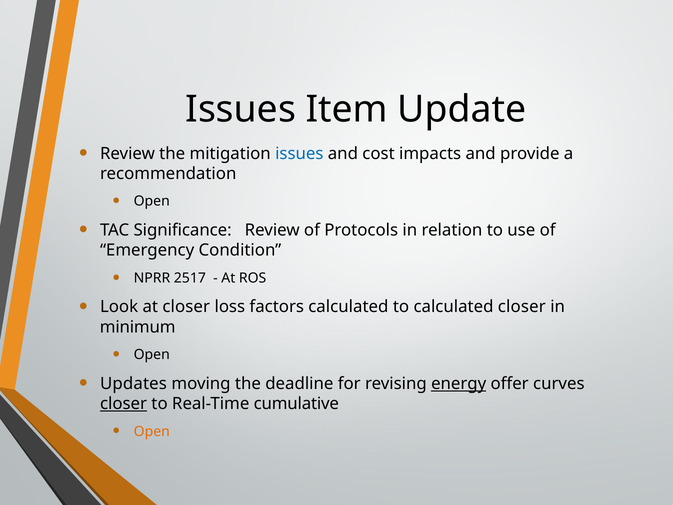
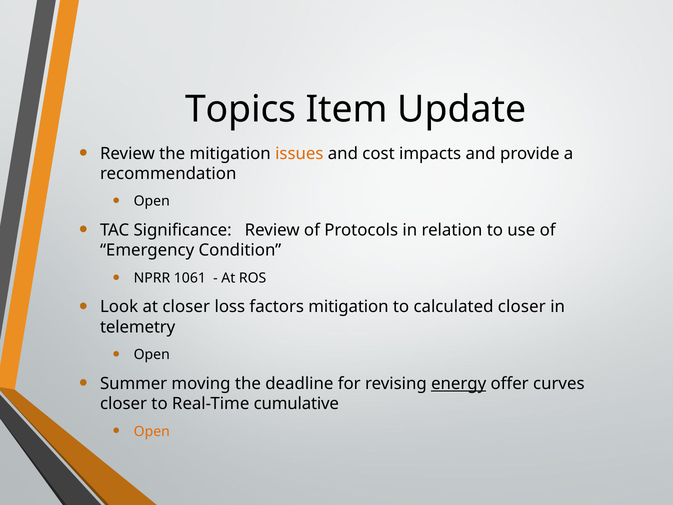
Issues: Issues -> Topics (241, 109)
issues colour: blue -> orange (299, 153)
2517: 2517 -> 1061 (190, 278)
factors calculated: calculated -> mitigation (348, 307)
minimum: minimum -> telemetry (138, 327)
Updates: Updates -> Summer (134, 383)
closer underline: present -> none (124, 404)
